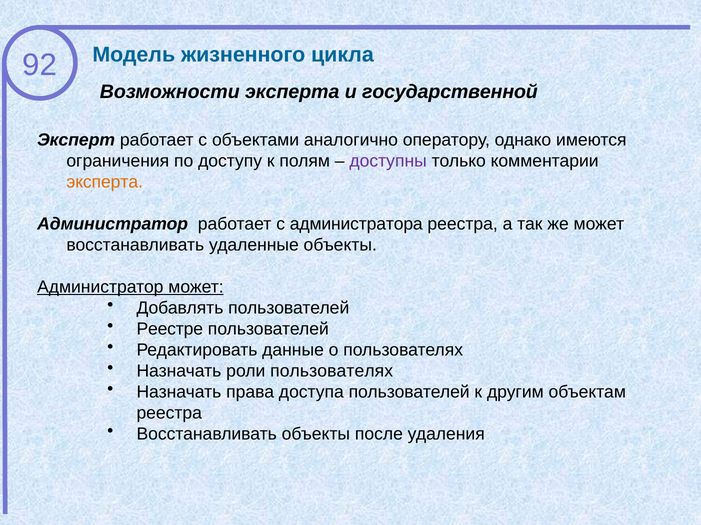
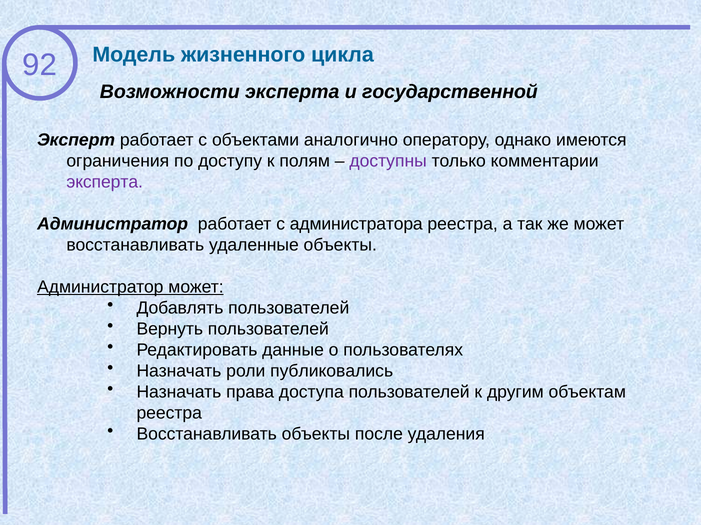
эксперта colour: orange -> purple (105, 182)
Реестре: Реестре -> Вернуть (170, 329)
роли пользователях: пользователях -> публиковались (332, 371)
